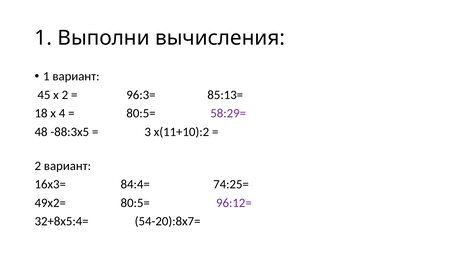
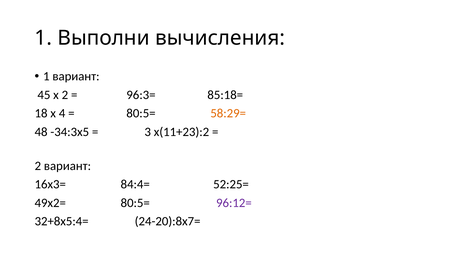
85:13=: 85:13= -> 85:18= (225, 95)
58:29= colour: purple -> orange (228, 114)
-88:3х5: -88:3х5 -> -34:3х5 (70, 132)
х(11+10):2: х(11+10):2 -> х(11+23):2 (182, 132)
74:25=: 74:25= -> 52:25= (231, 185)
54-20):8х7=: 54-20):8х7= -> 24-20):8х7= (168, 222)
